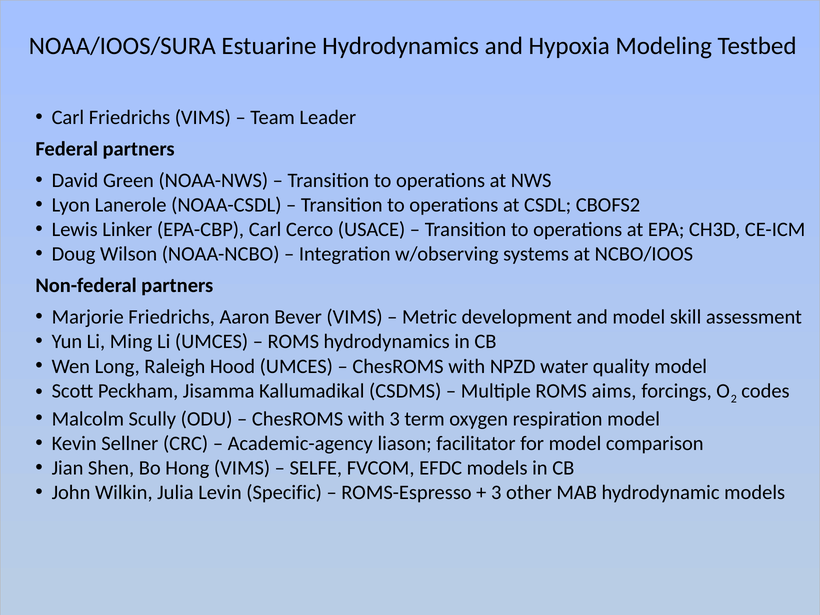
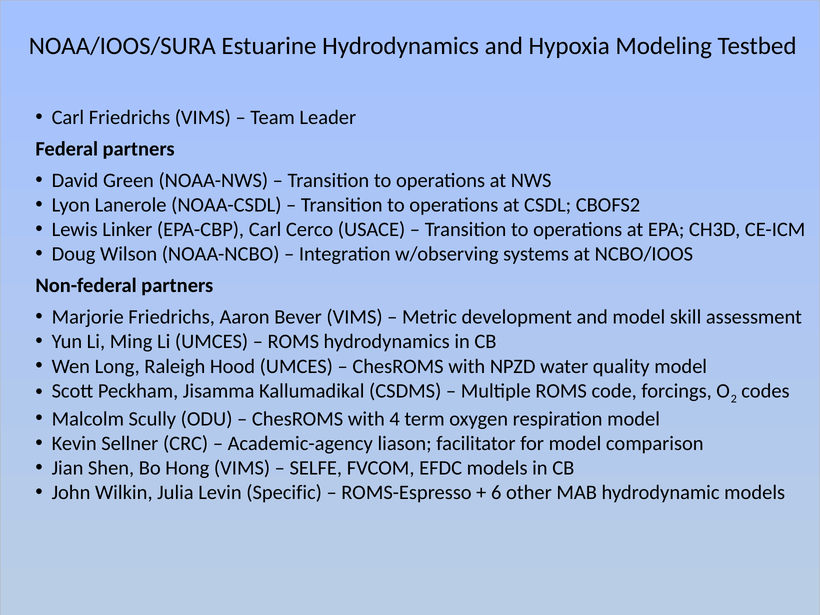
aims: aims -> code (614, 391)
with 3: 3 -> 4 (395, 419)
3: 3 -> 6 (496, 493)
